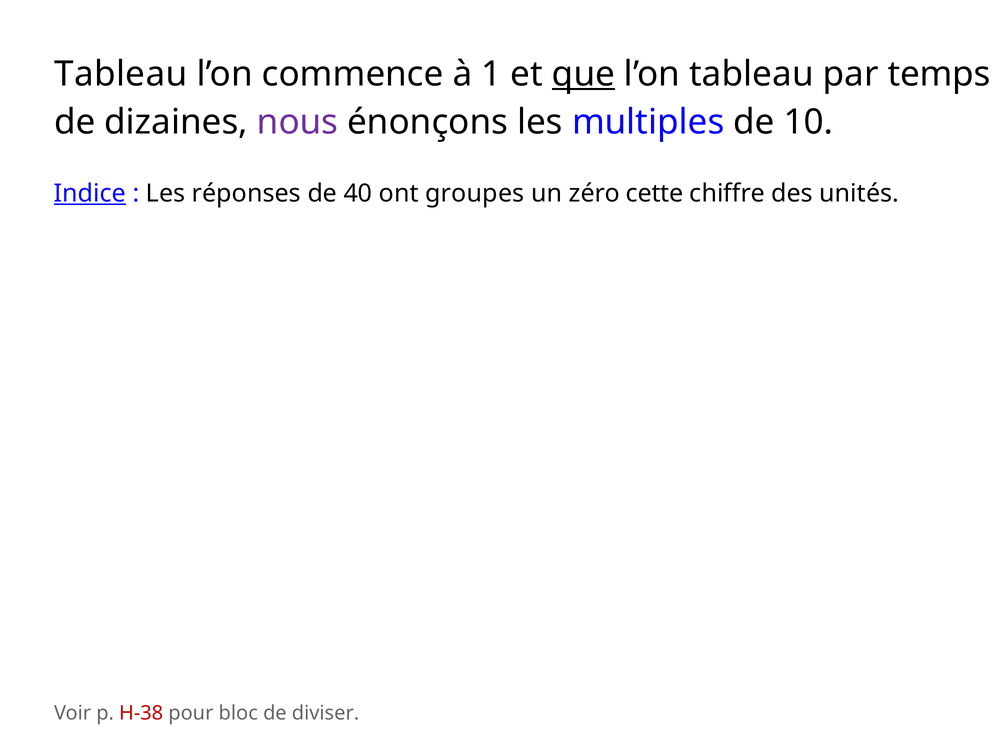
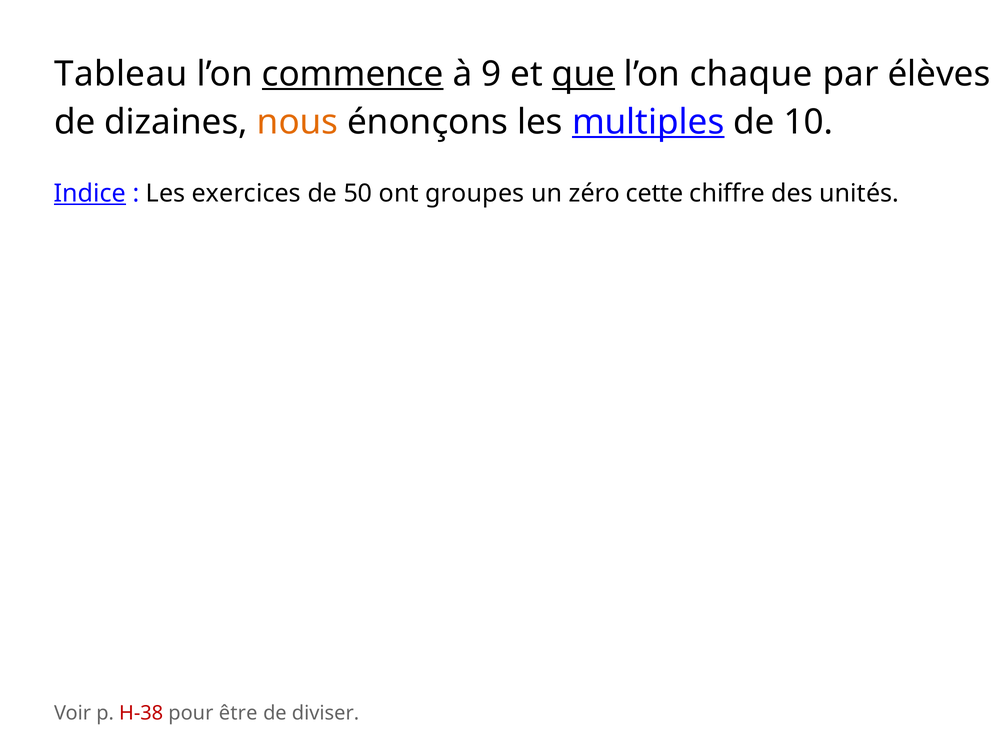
commence underline: none -> present (353, 74)
1: 1 -> 9 (491, 74)
l’on tableau: tableau -> chaque (751, 74)
temps: temps -> élèves (939, 74)
nous colour: purple -> orange (298, 122)
multiples underline: none -> present (648, 122)
réponses: réponses -> exercices (246, 193)
40: 40 -> 50 (358, 193)
bloc: bloc -> être (238, 713)
